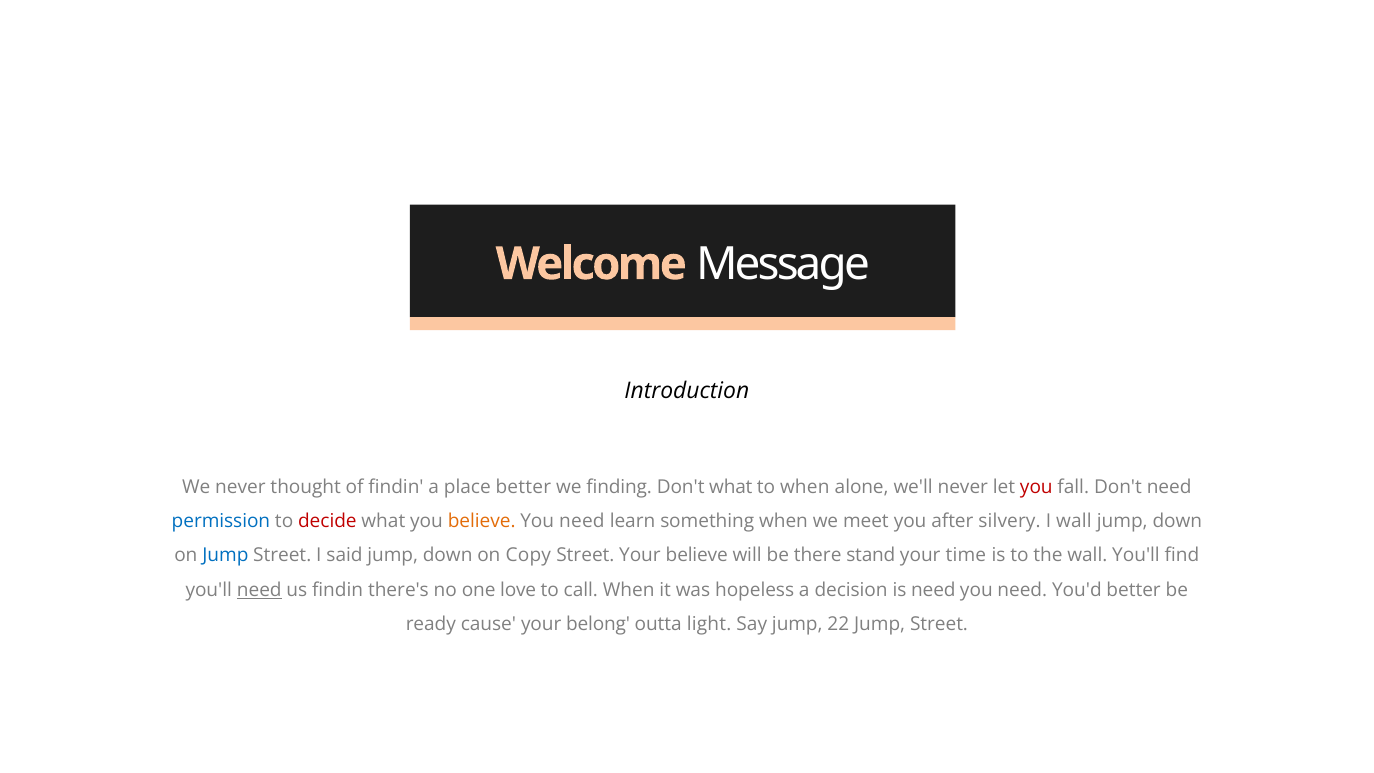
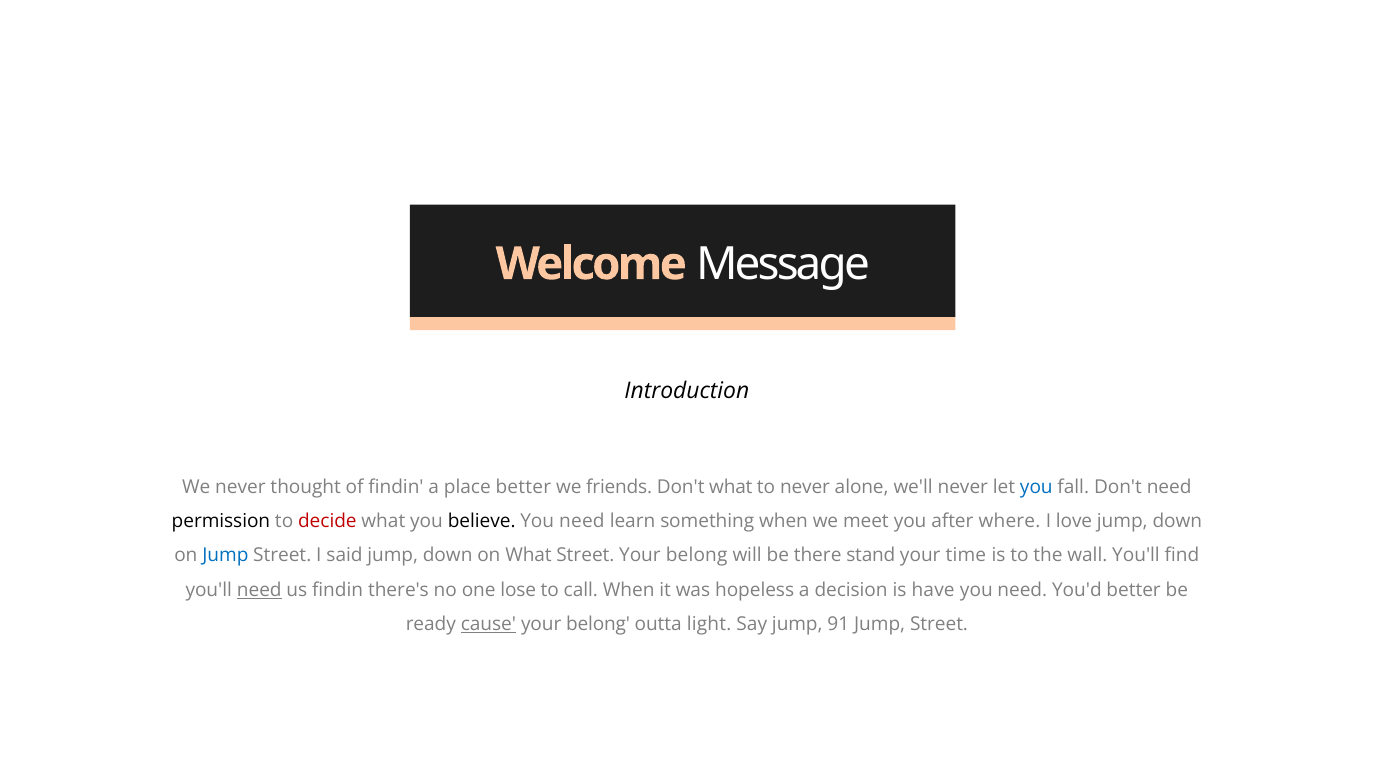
finding: finding -> friends (619, 487)
to when: when -> never (805, 487)
you colour: red -> blue (1036, 487)
permission colour: blue -> black (221, 521)
believe colour: orange -> black (482, 521)
silvery: silvery -> where (1009, 521)
I wall: wall -> love (1074, 521)
on Copy: Copy -> What (529, 555)
Street Your believe: believe -> belong (697, 555)
love: love -> lose (518, 590)
is need: need -> have (933, 590)
cause underline: none -> present (488, 624)
22: 22 -> 91 (838, 624)
